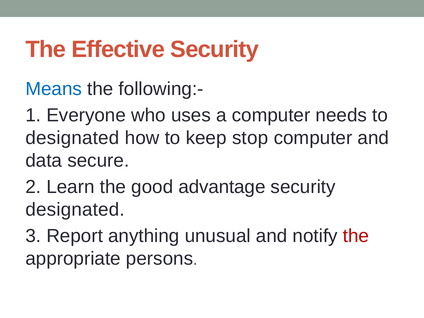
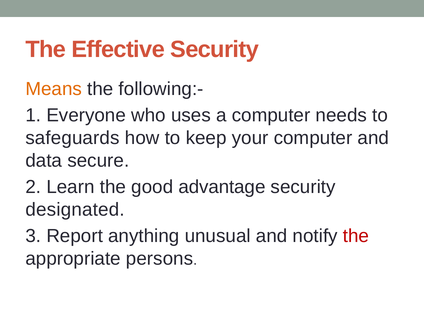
Means colour: blue -> orange (54, 89)
designated: designated -> safeguards (73, 138)
stop: stop -> your (250, 138)
